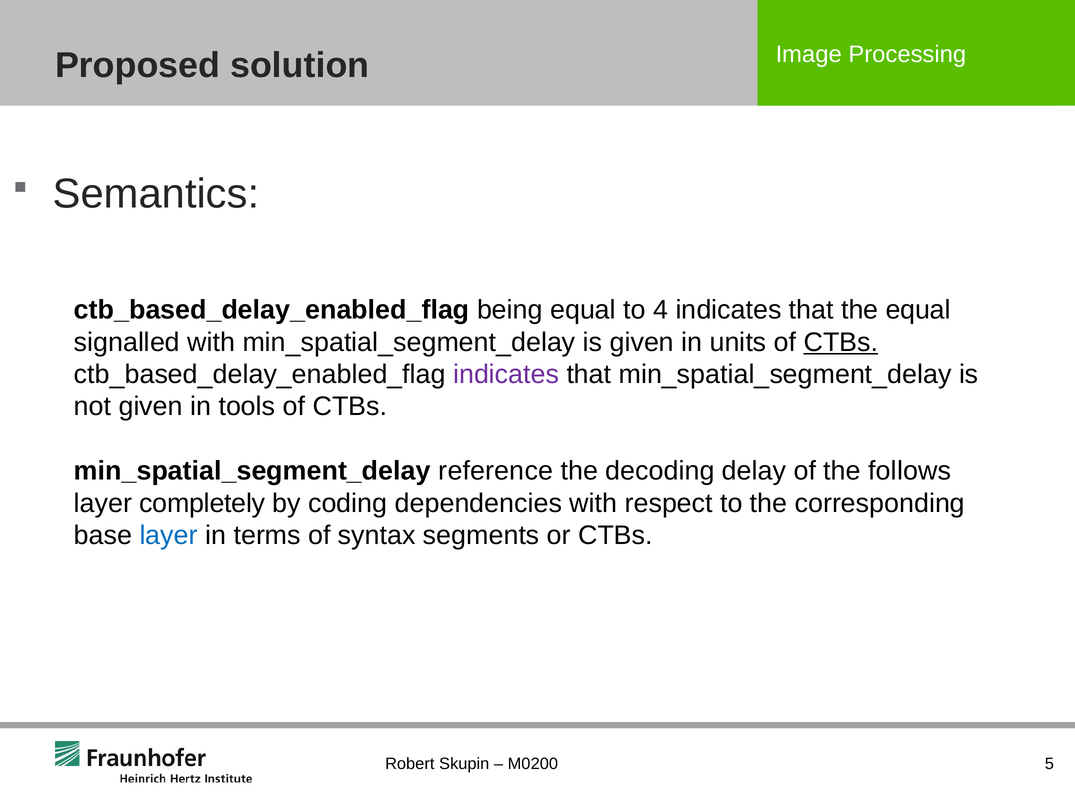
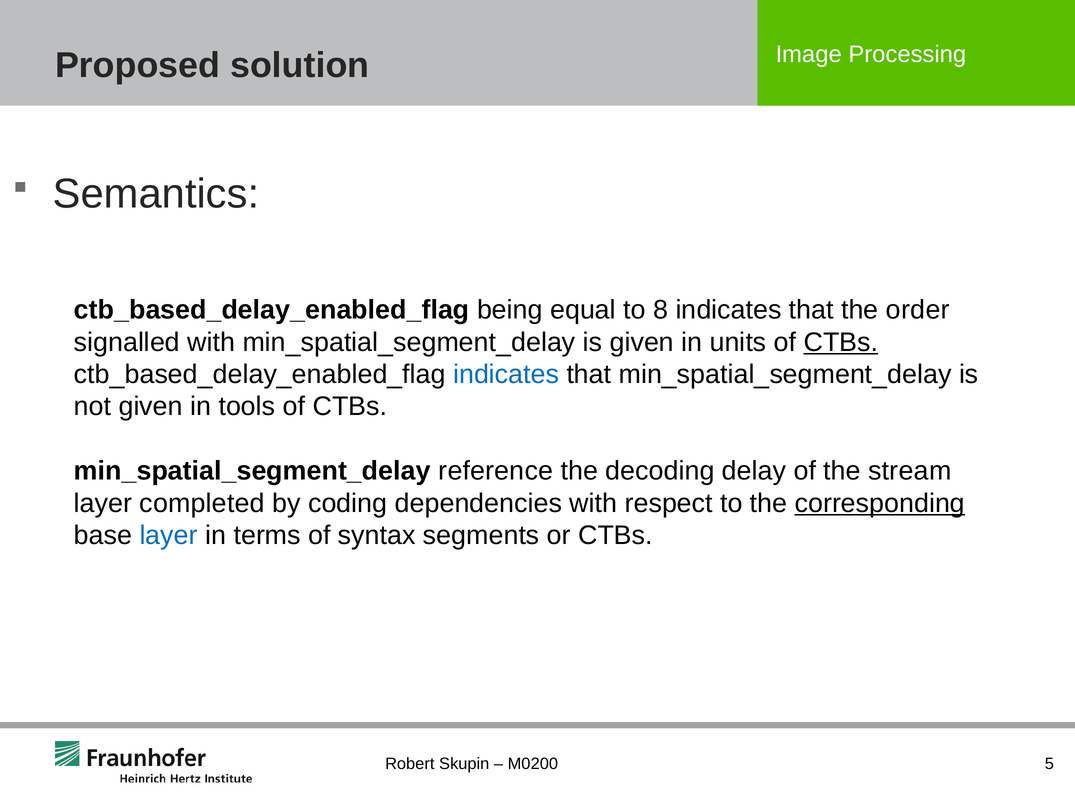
4: 4 -> 8 (661, 310)
the equal: equal -> order (918, 310)
indicates colour: purple -> blue (506, 374)
follows: follows -> stream (910, 471)
completely: completely -> completed (202, 503)
corresponding underline: none -> present (880, 503)
